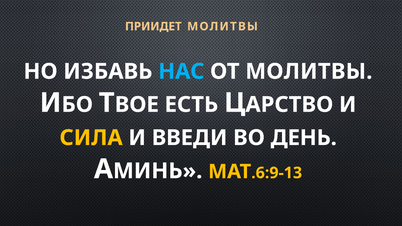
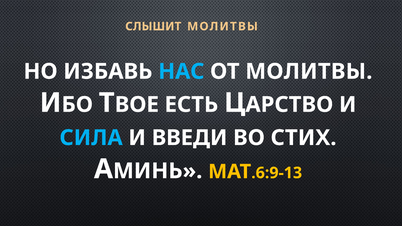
ПРИИДЕТ: ПРИИДЕТ -> СЛЫШИТ (153, 26)
СИЛА colour: yellow -> light blue (91, 138)
ДЕНЬ: ДЕНЬ -> СТИХ (304, 138)
